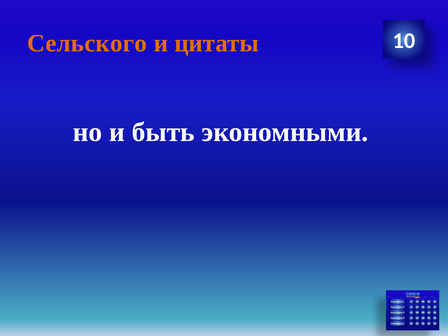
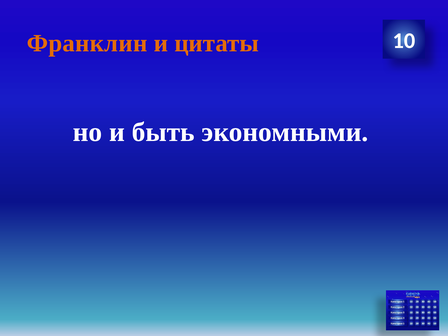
Сельского: Сельского -> Франклин (87, 43)
